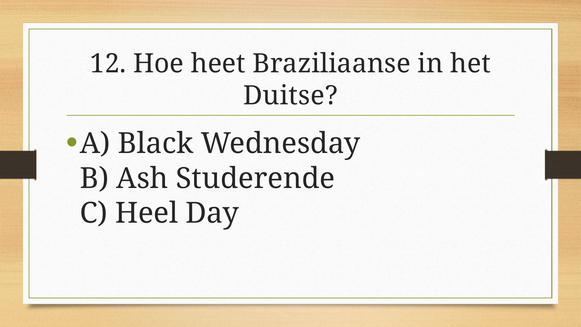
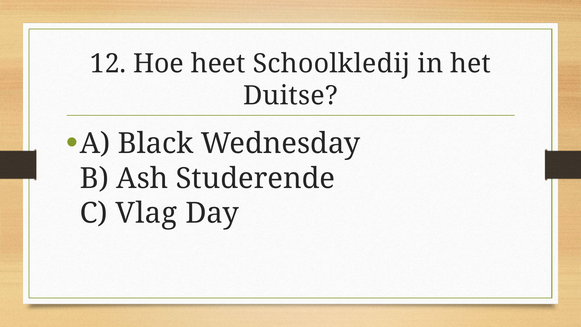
Braziliaanse: Braziliaanse -> Schoolkledij (332, 64)
Heel: Heel -> Vlag (146, 213)
